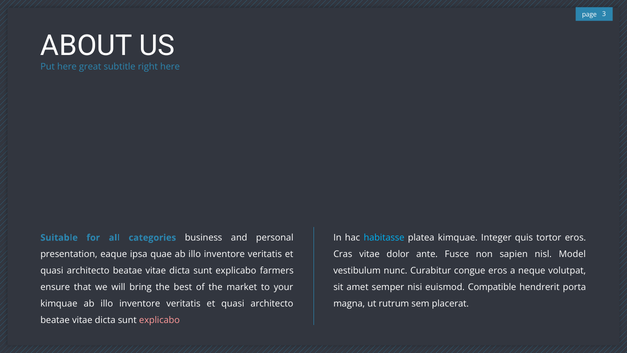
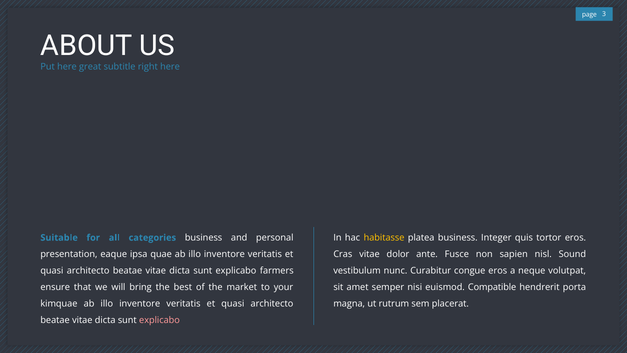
habitasse colour: light blue -> yellow (384, 237)
platea kimquae: kimquae -> business (458, 237)
Model: Model -> Sound (572, 254)
